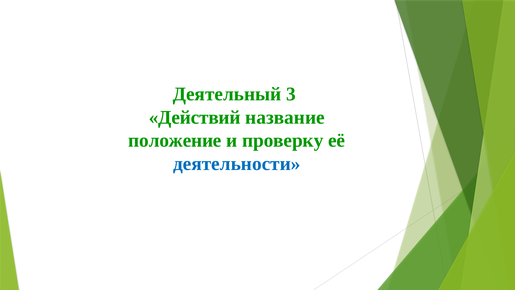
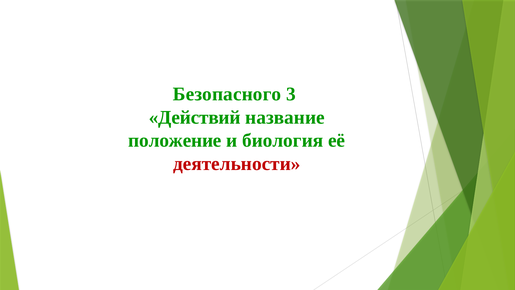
Деятельный: Деятельный -> Безопасного (227, 94)
проверку: проверку -> биология (283, 140)
деятельности colour: blue -> red (237, 164)
